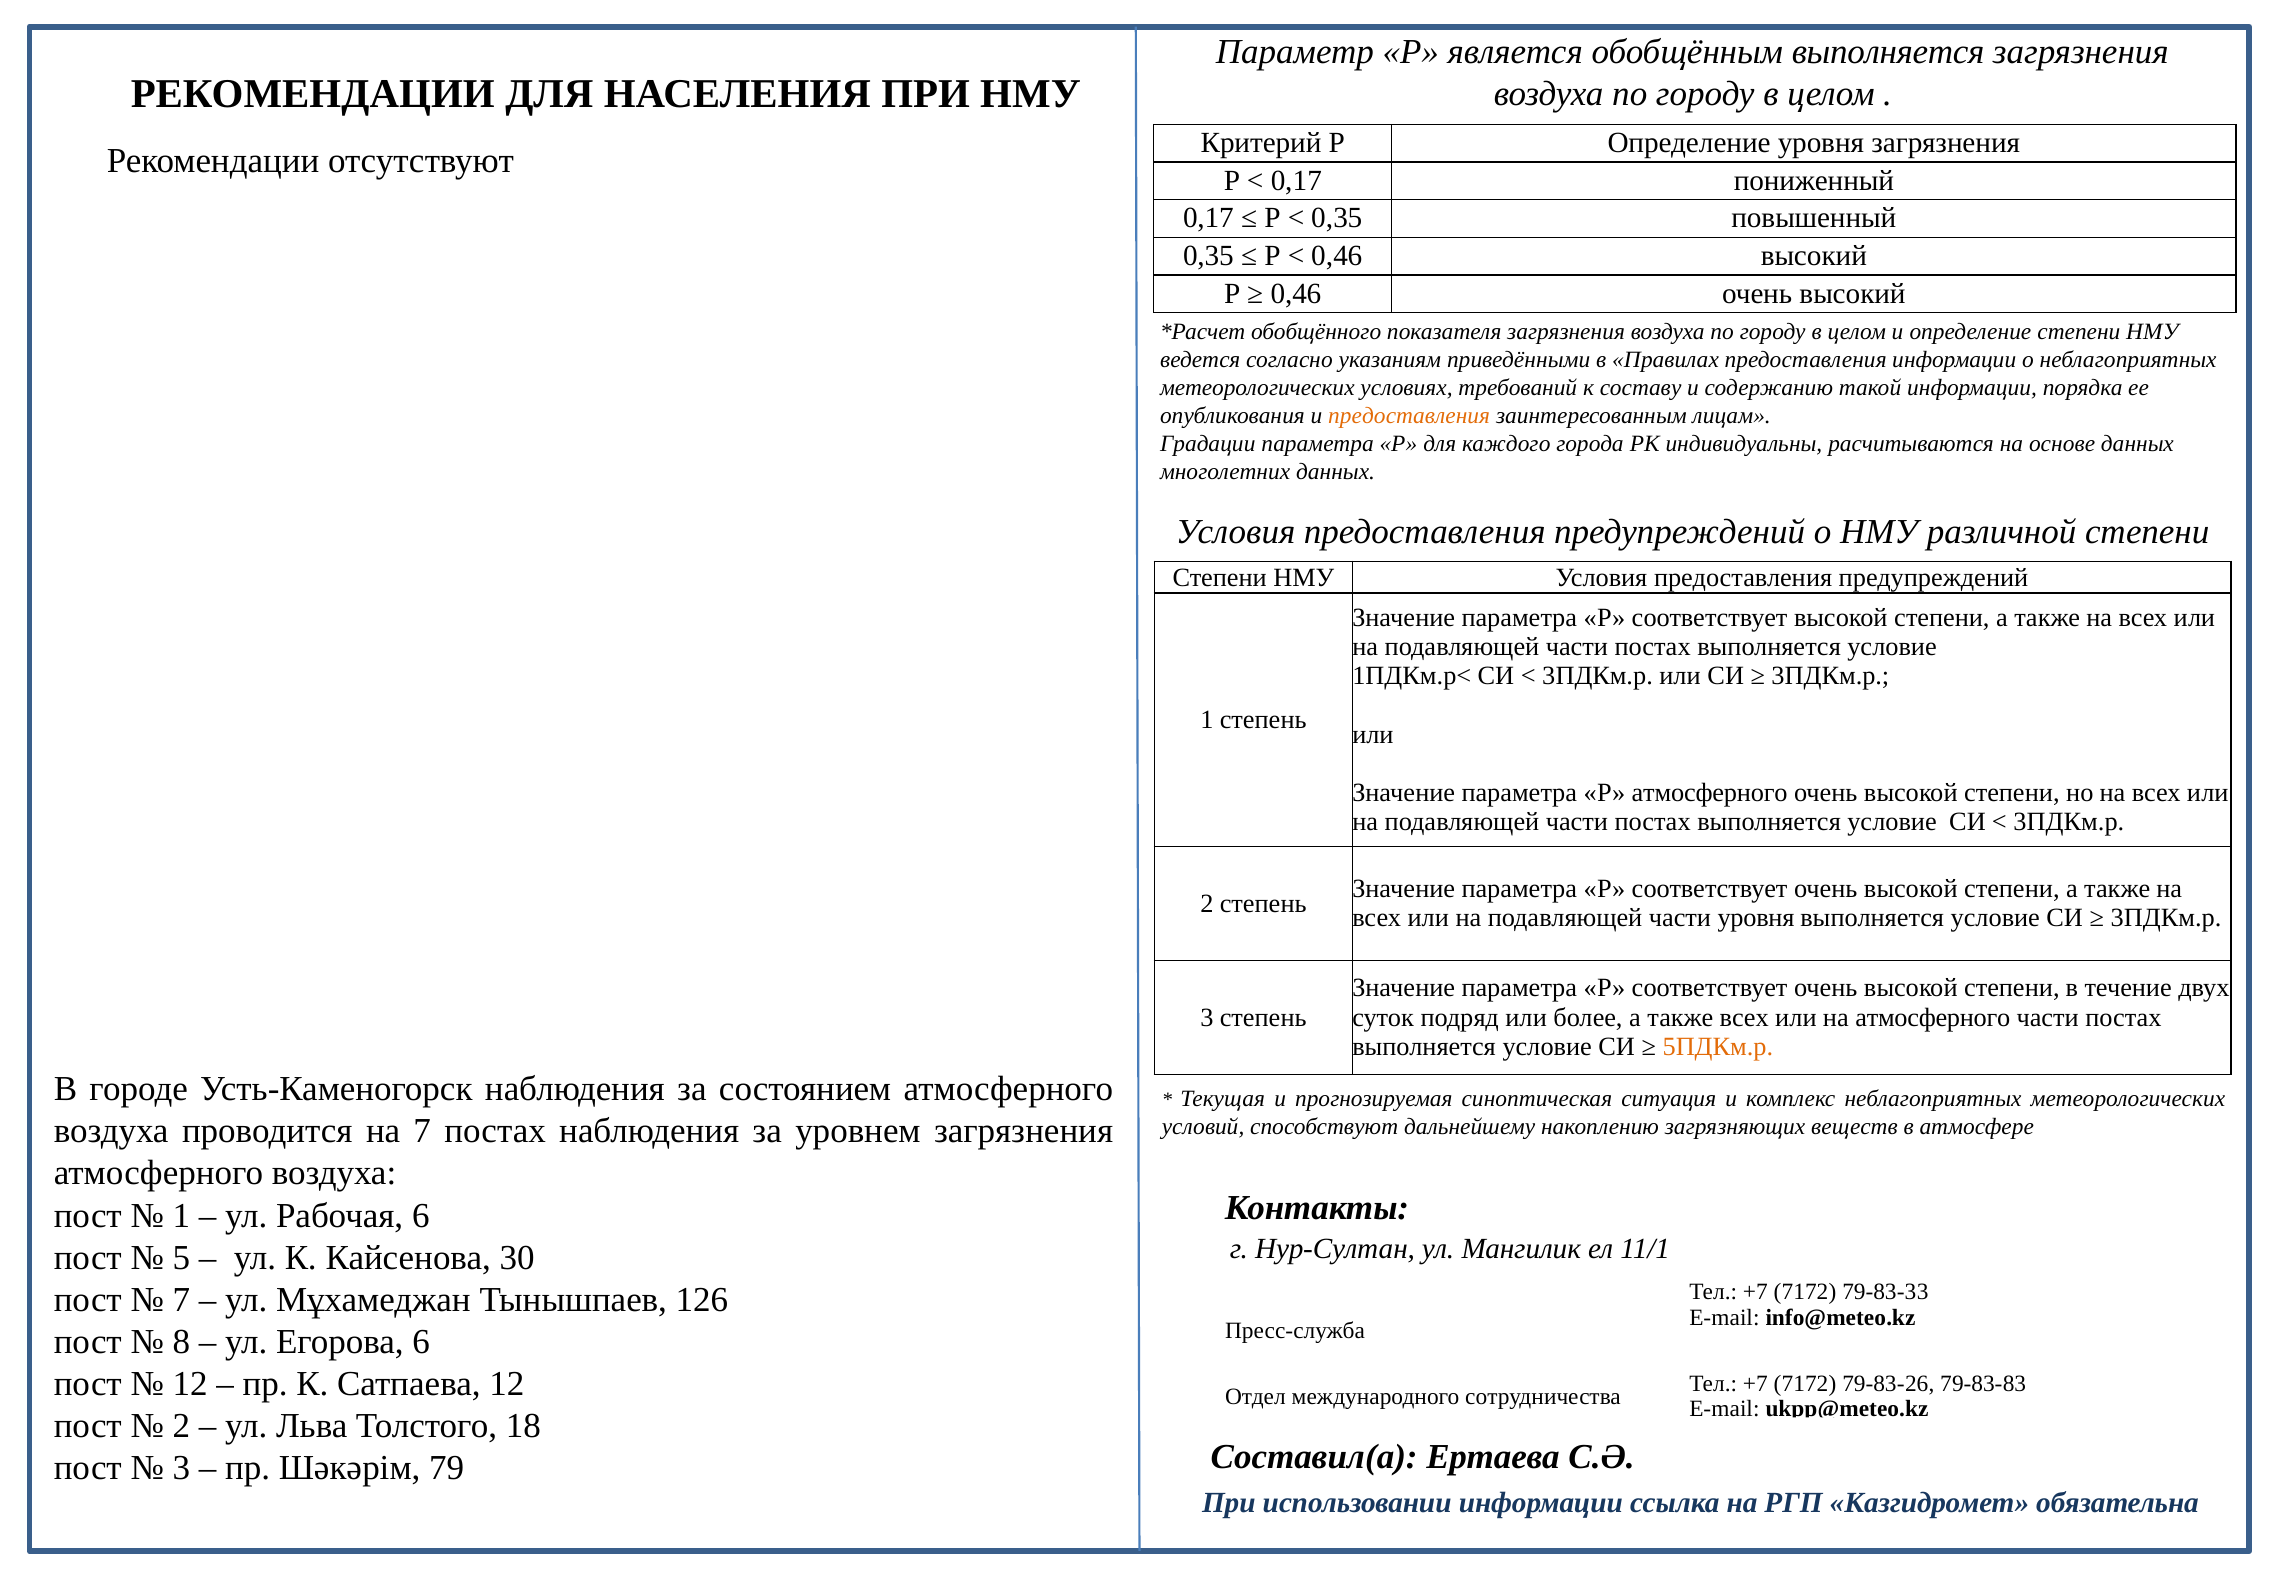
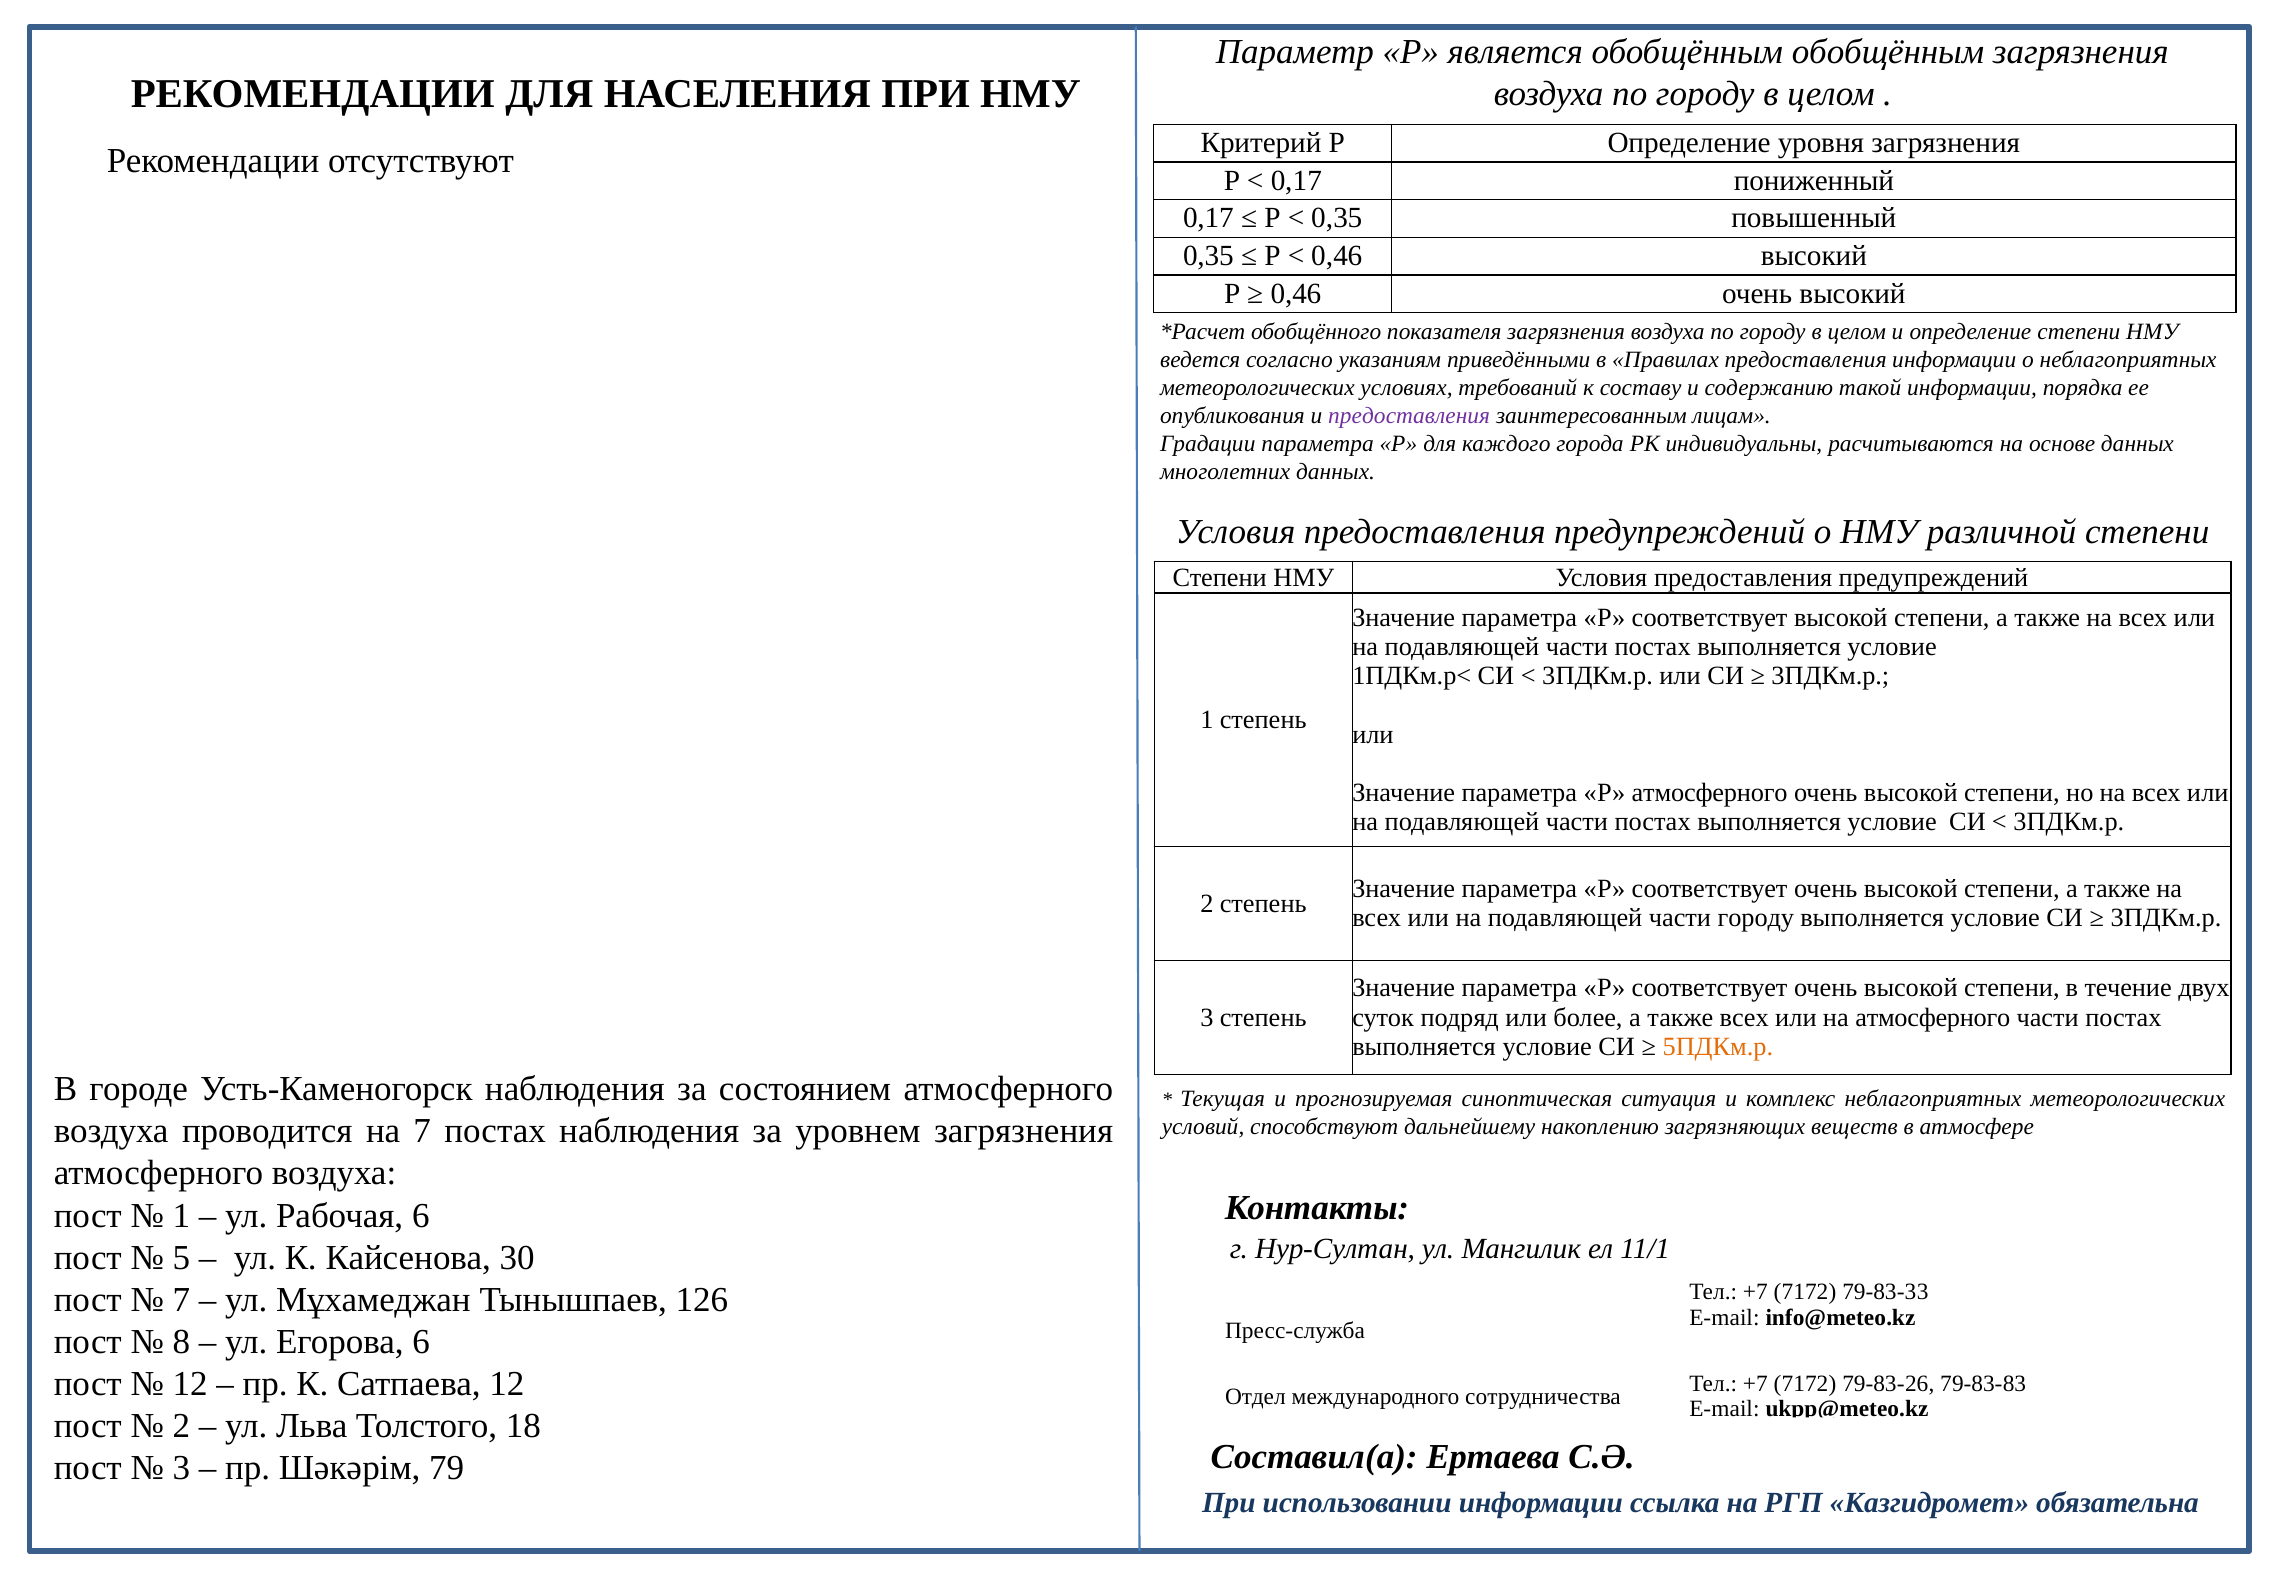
обобщённым выполняется: выполняется -> обобщённым (1888, 52)
предоставления colour: orange -> purple (1409, 416)
части уровня: уровня -> городу (1756, 918)
